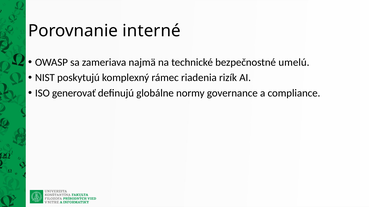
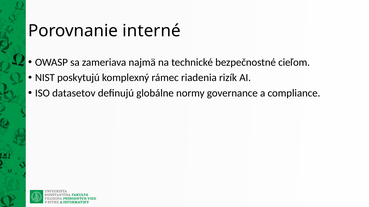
umelú: umelú -> cieľom (294, 62)
generovať: generovať -> datasetov (74, 93)
